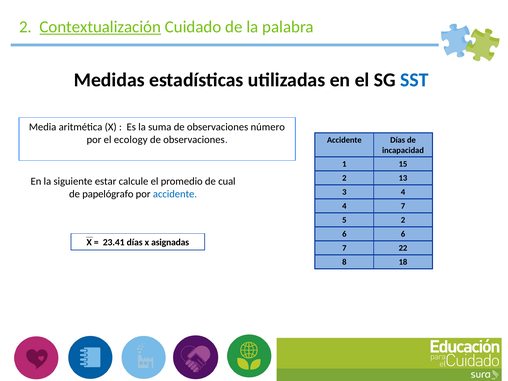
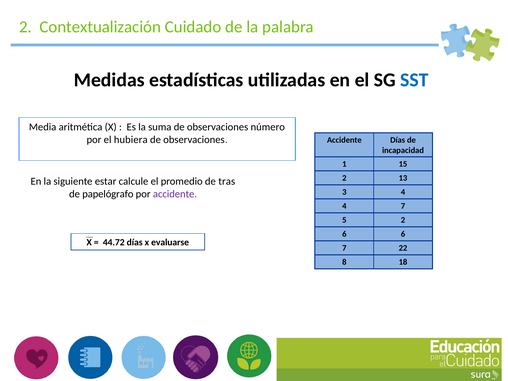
Contextualización underline: present -> none (100, 27)
ecology: ecology -> hubiera (131, 140)
cual: cual -> tras (227, 181)
accidente colour: blue -> purple (175, 194)
23.41: 23.41 -> 44.72 (114, 242)
asignadas: asignadas -> evaluarse (170, 242)
